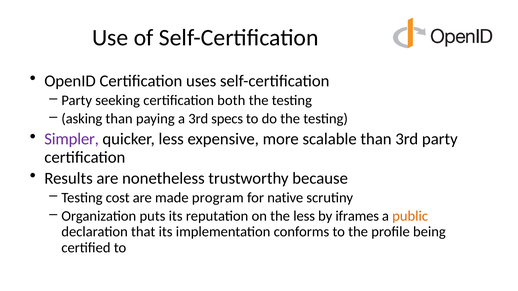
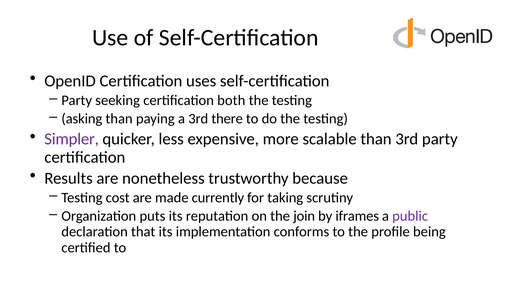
specs: specs -> there (227, 119)
program: program -> currently (218, 198)
native: native -> taking (285, 198)
the less: less -> join (304, 216)
public colour: orange -> purple (410, 216)
